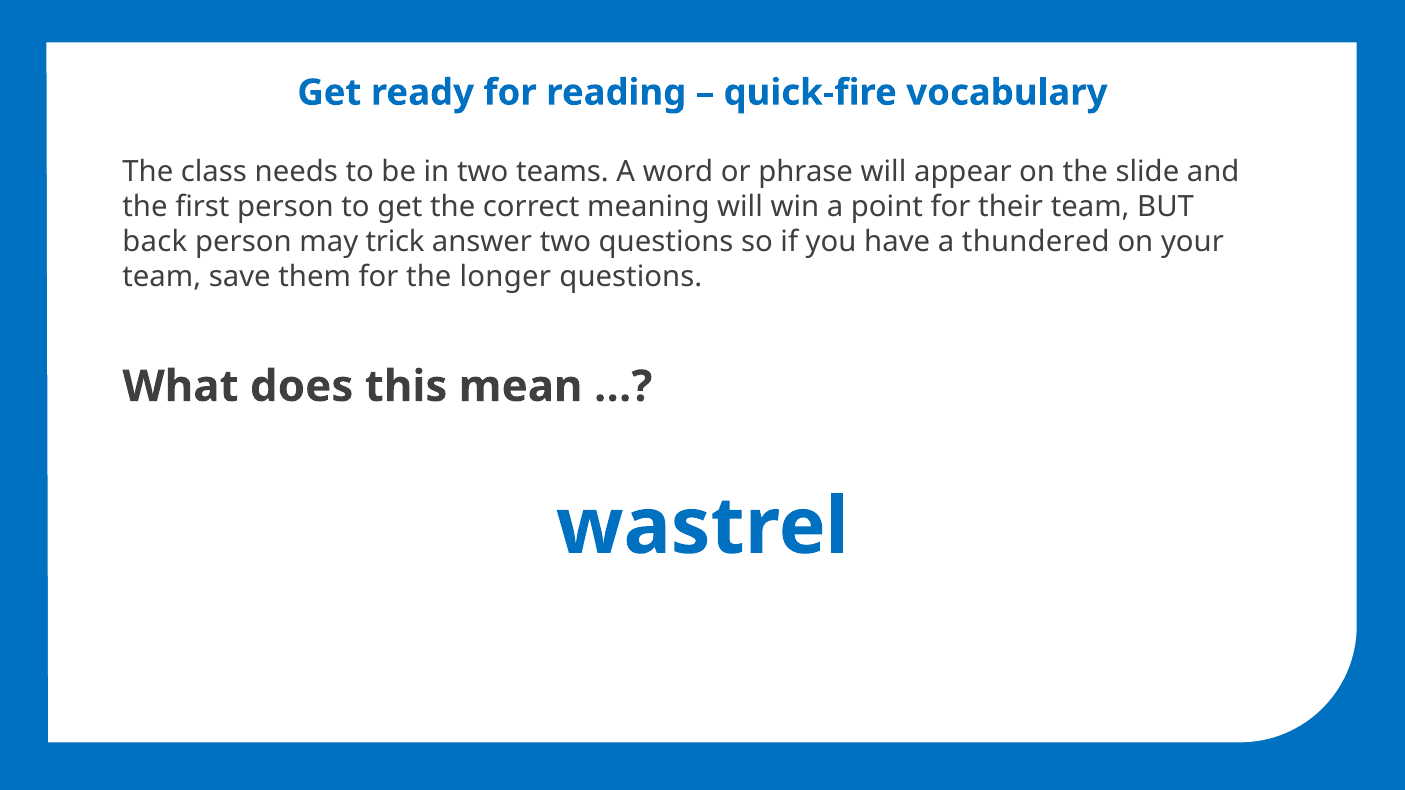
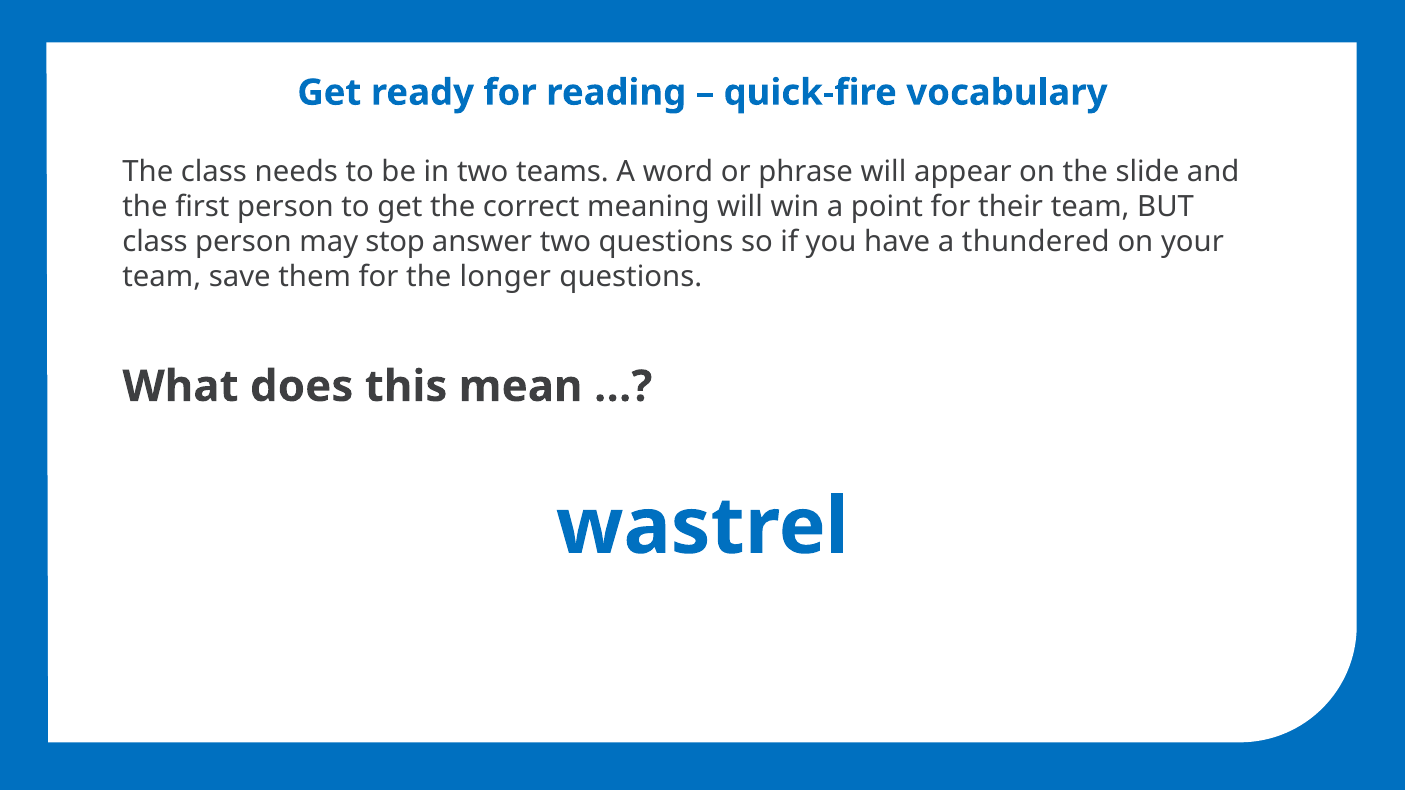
back: back -> class (155, 242)
trick: trick -> stop (395, 242)
